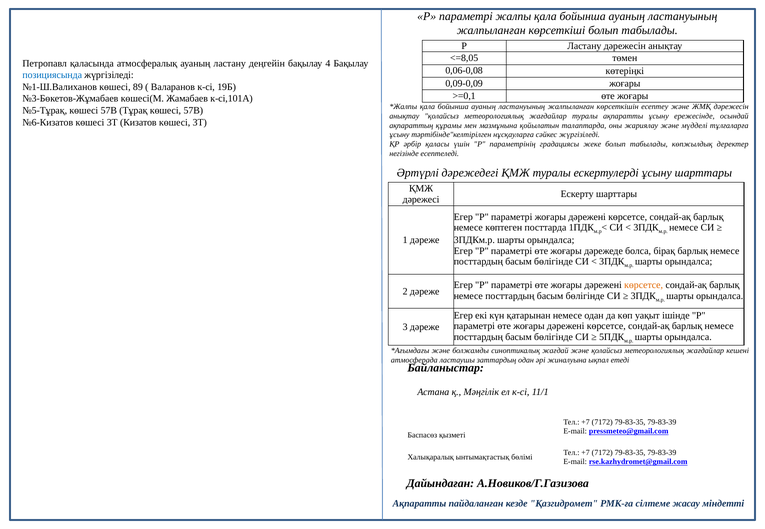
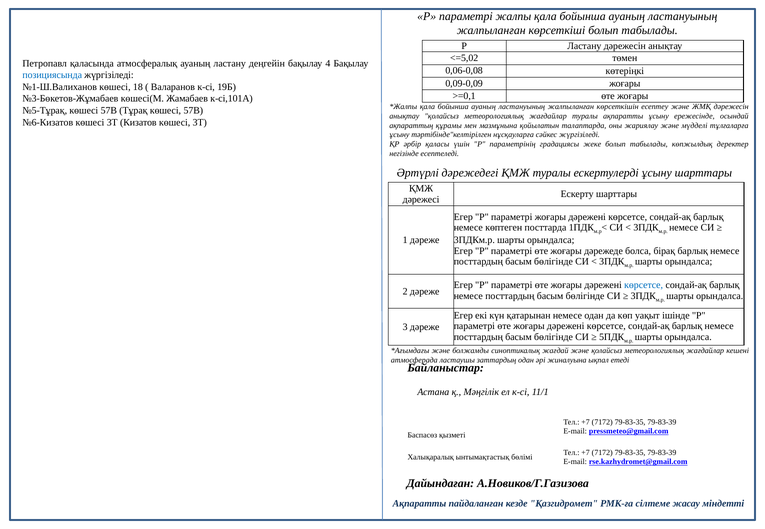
<=8,05: <=8,05 -> <=5,02 (464, 58)
89: 89 -> 18 (138, 87)
көрсетсе colour: orange -> blue (644, 285)
